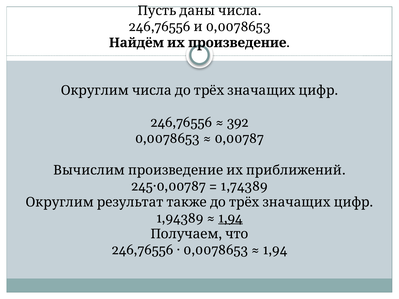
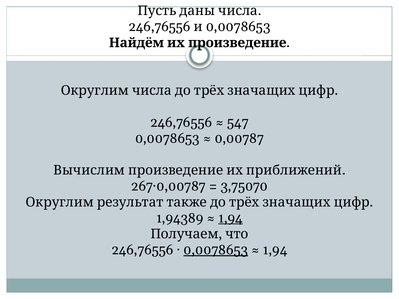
392: 392 -> 547 (238, 123)
245·0,00787: 245·0,00787 -> 267·0,00787 (168, 186)
1,74389: 1,74389 -> 3,75070 (244, 186)
0,0078653 underline: none -> present (216, 250)
